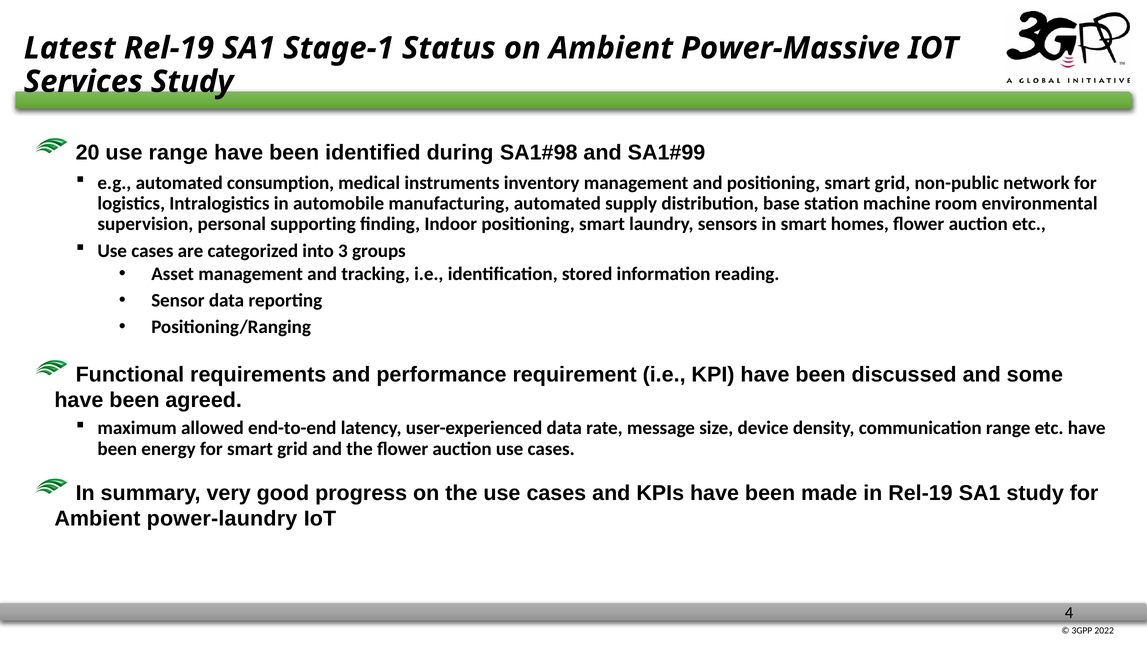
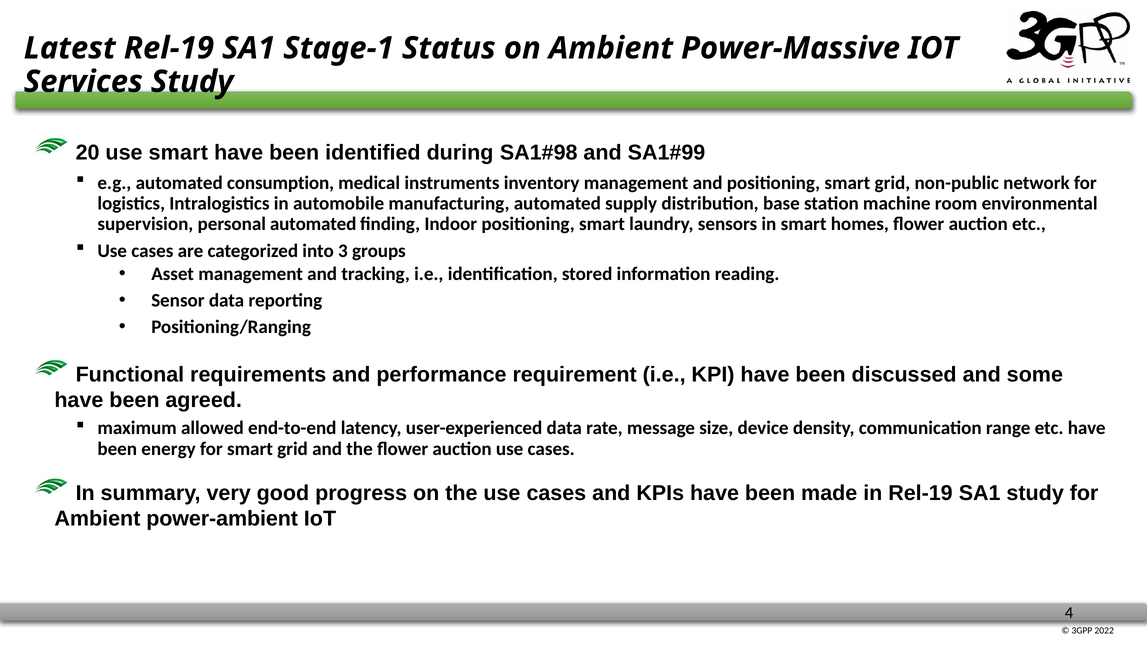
use range: range -> smart (178, 153)
personal supporting: supporting -> automated (313, 224)
power-laundry: power-laundry -> power-ambient (222, 519)
